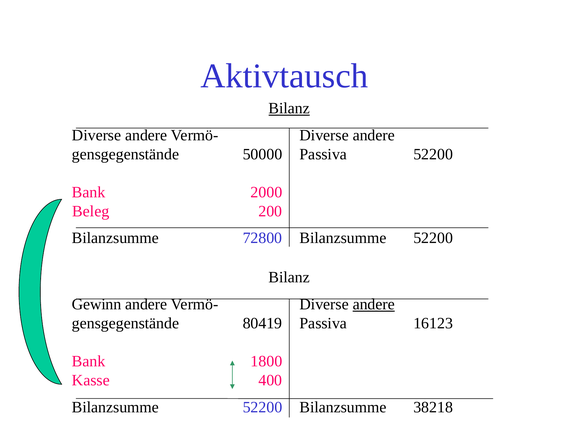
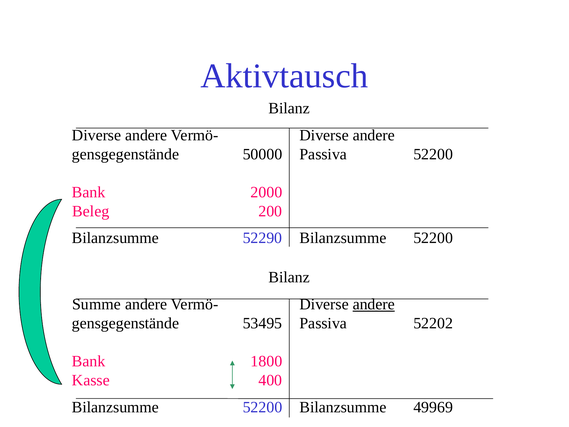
Bilanz underline: present -> none (289, 108)
72800: 72800 -> 52290 (262, 238)
Gewinn: Gewinn -> Summe (96, 304)
80419: 80419 -> 53495 (262, 323)
16123: 16123 -> 52202 (433, 323)
38218: 38218 -> 49969 (433, 407)
